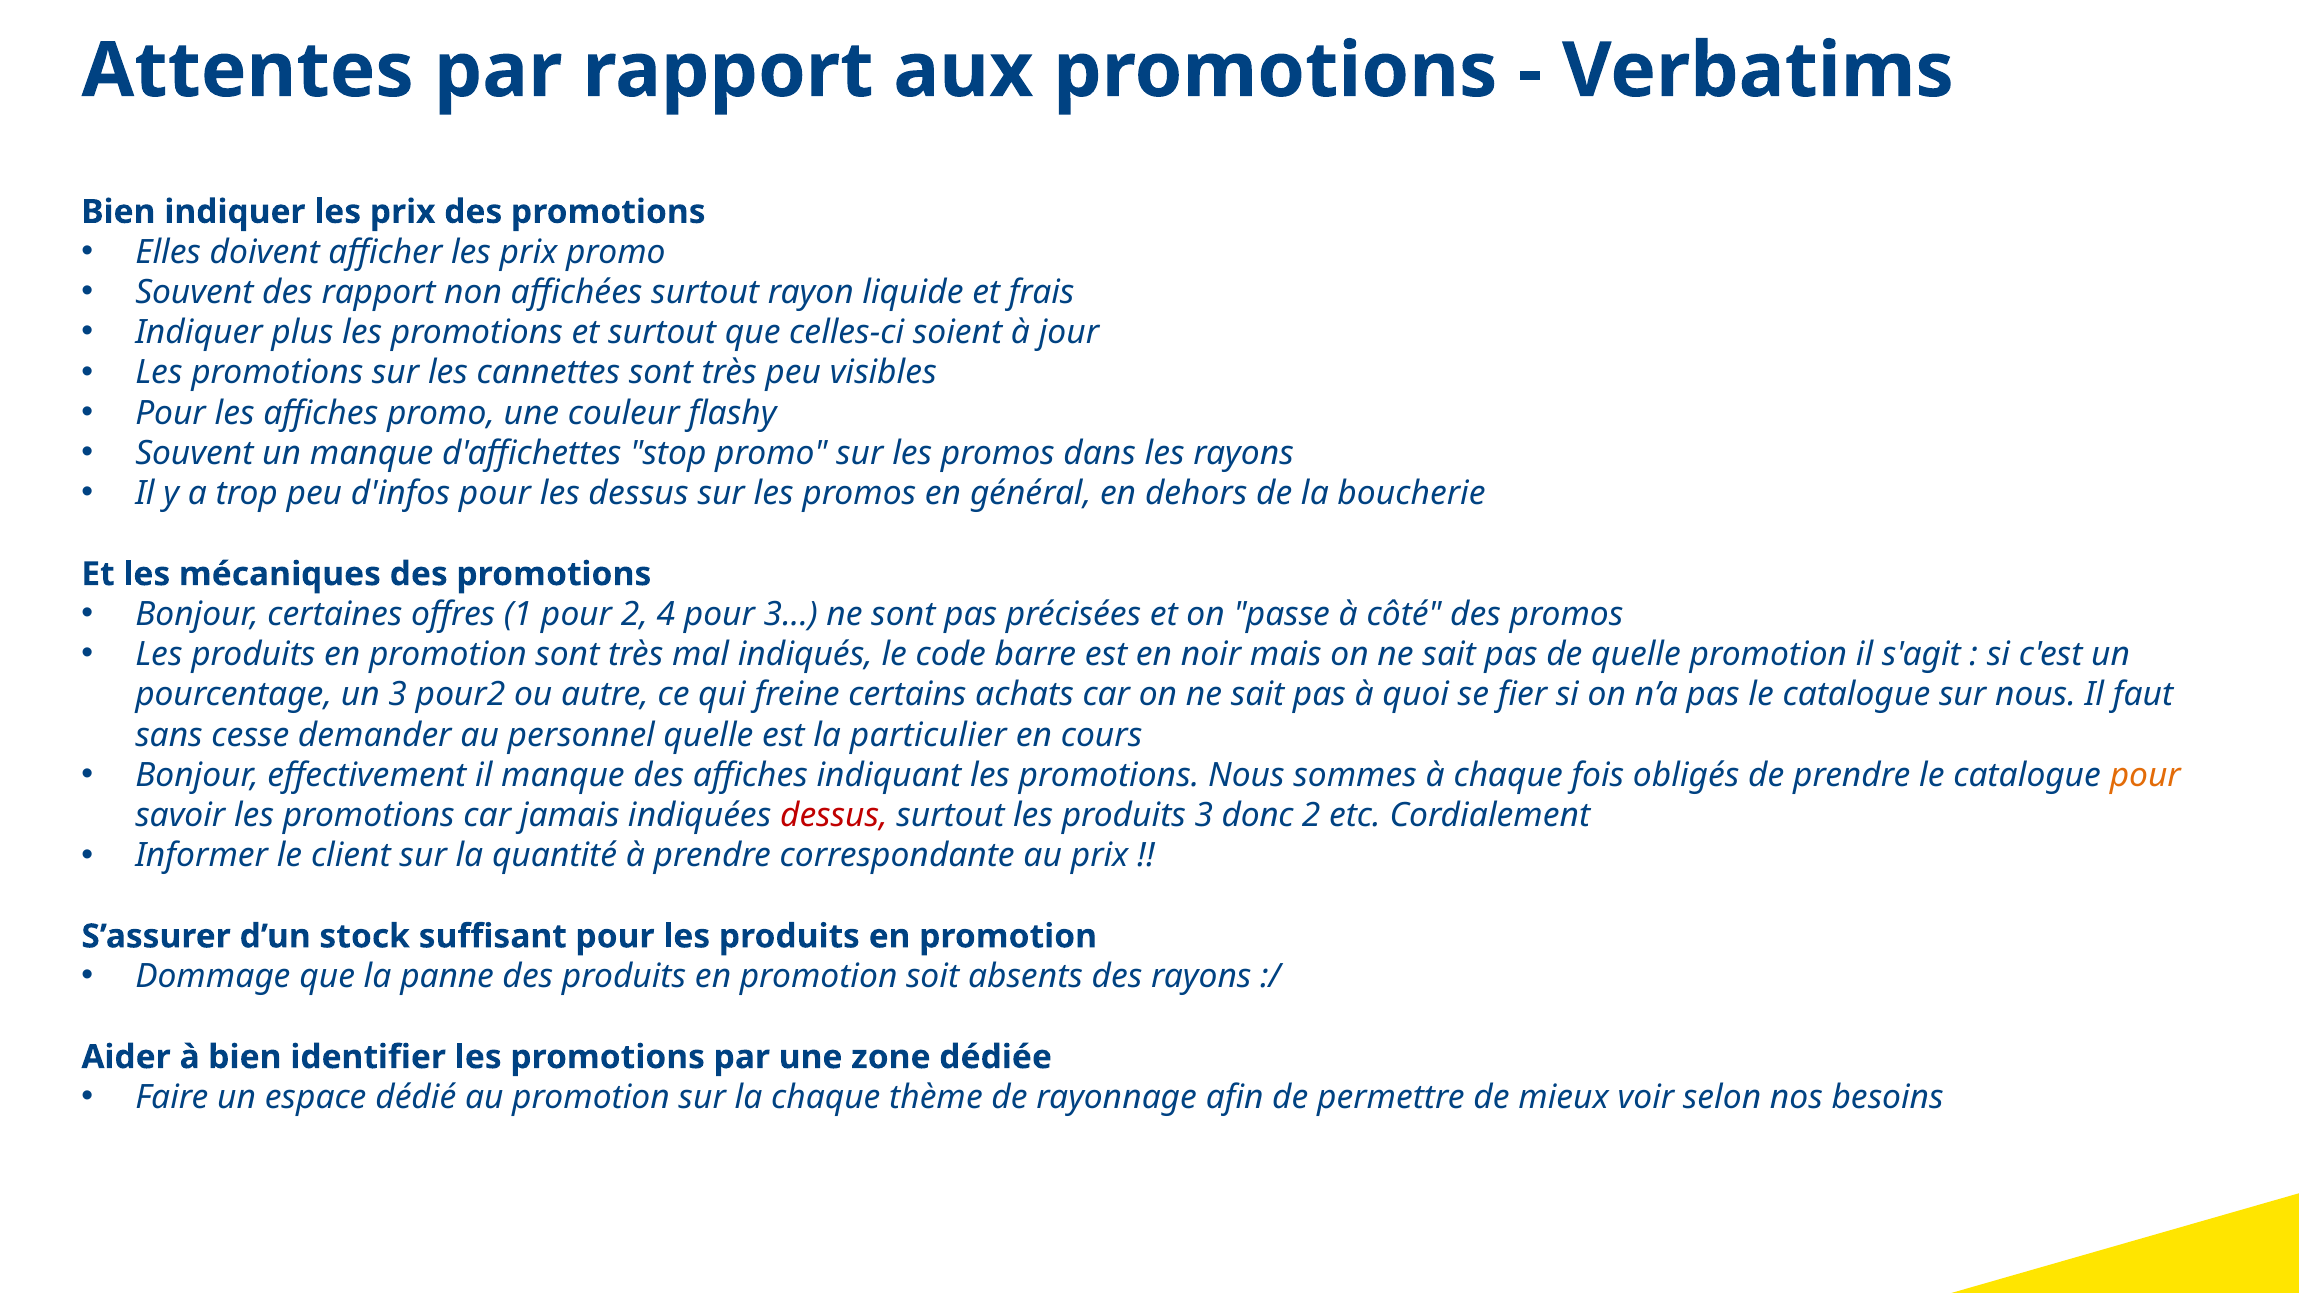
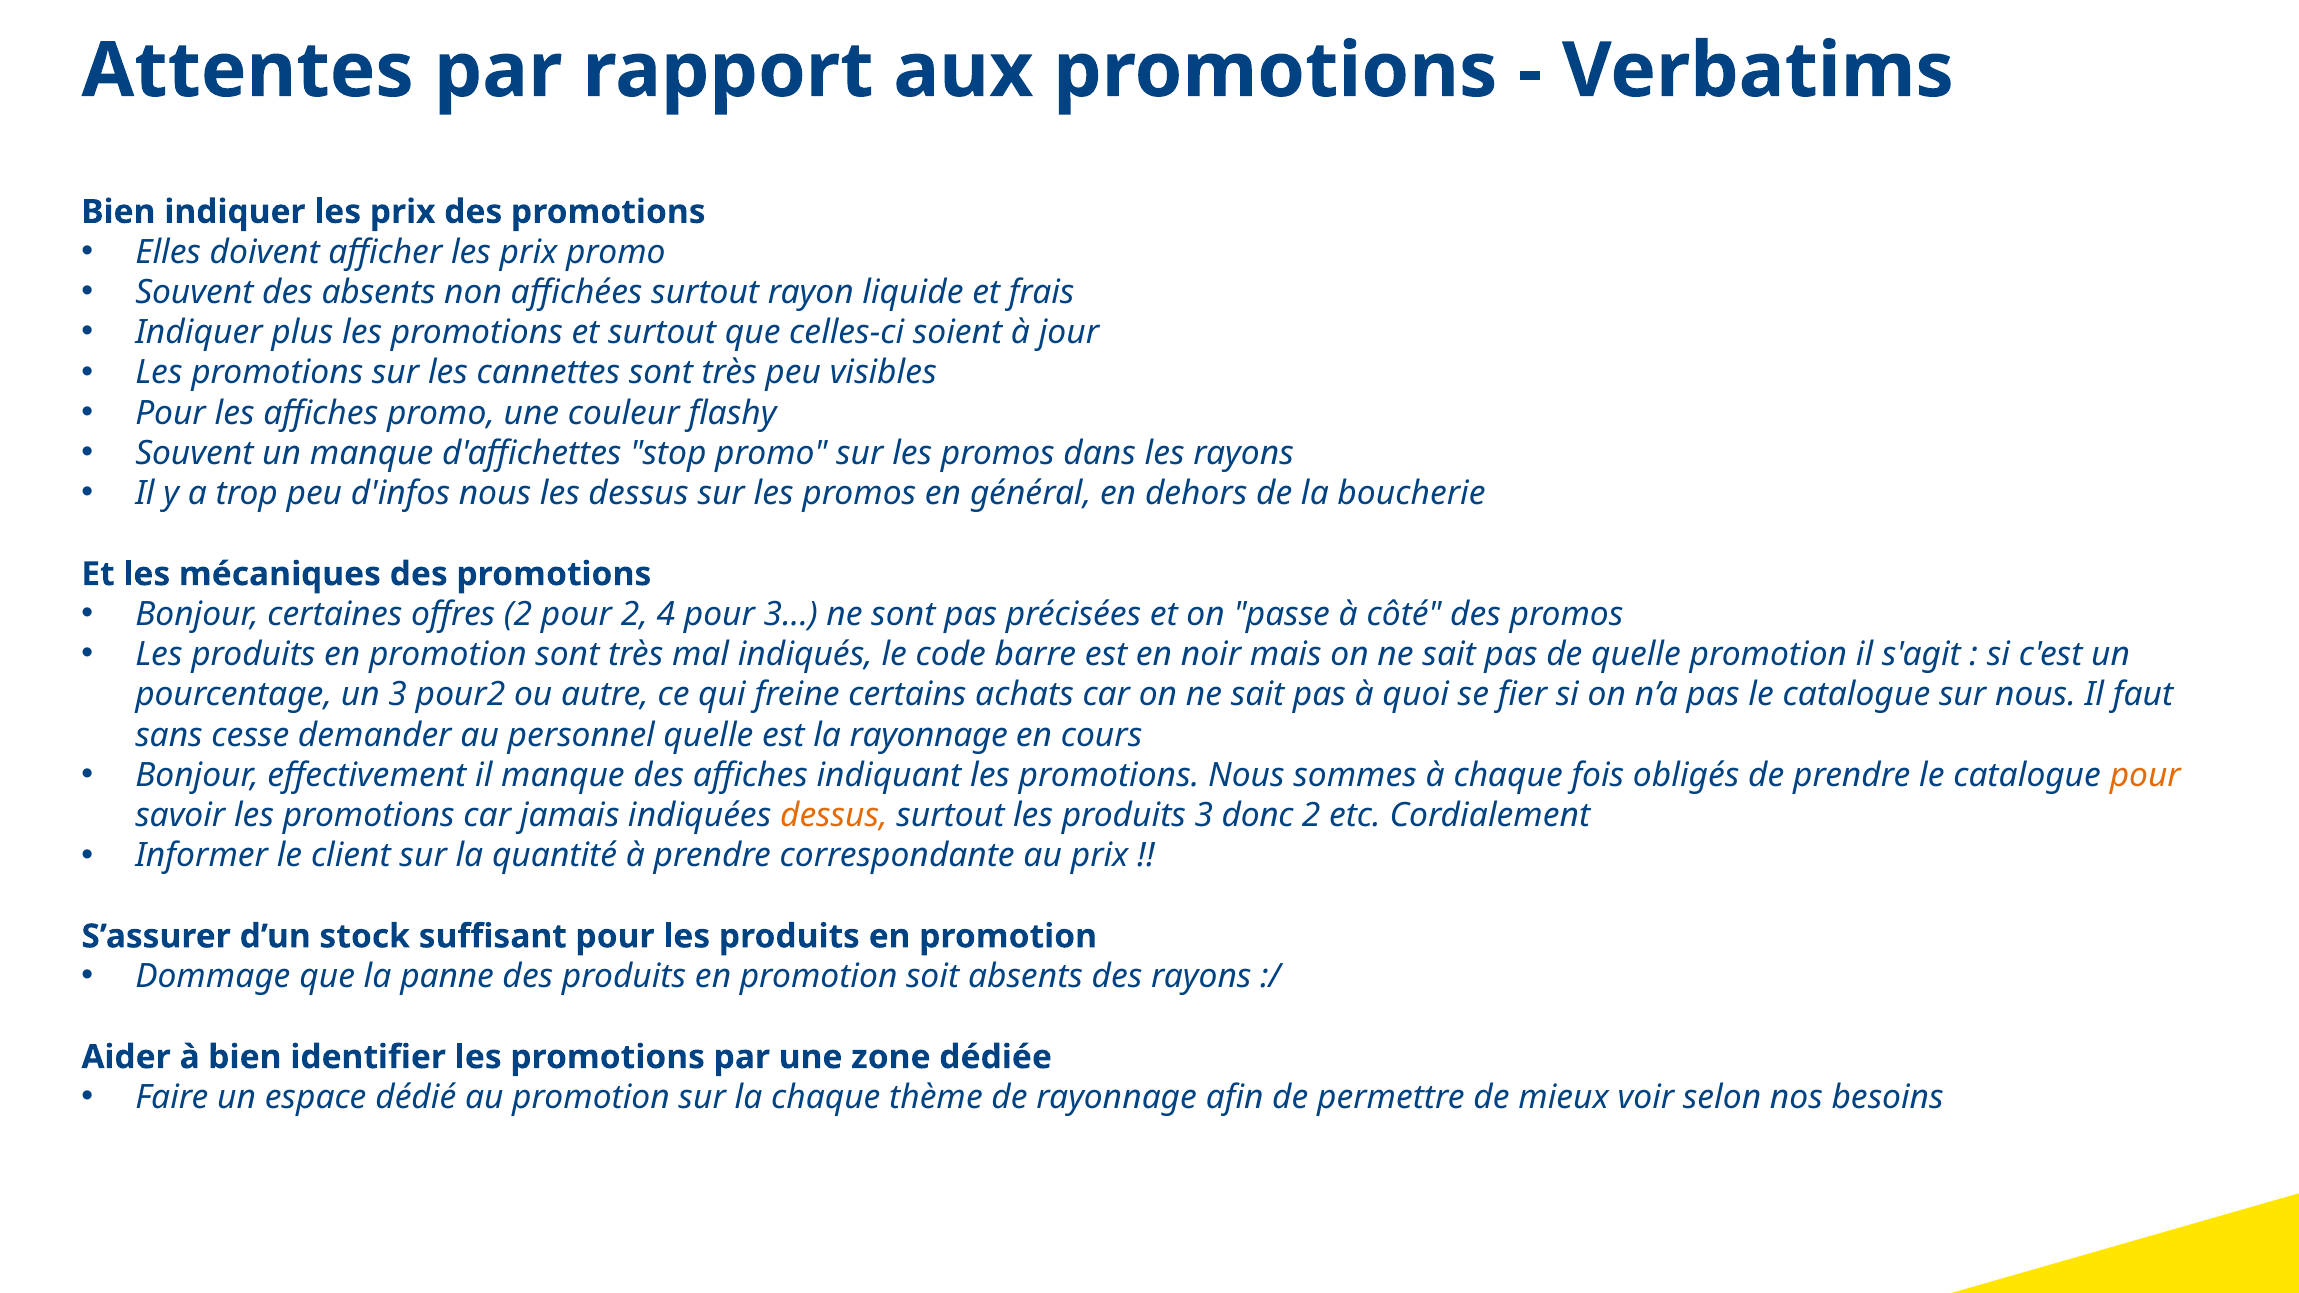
des rapport: rapport -> absents (379, 292)
d'infos pour: pour -> nous (495, 494)
offres 1: 1 -> 2 (518, 614)
la particulier: particulier -> rayonnage (929, 735)
dessus colour: red -> orange (834, 816)
